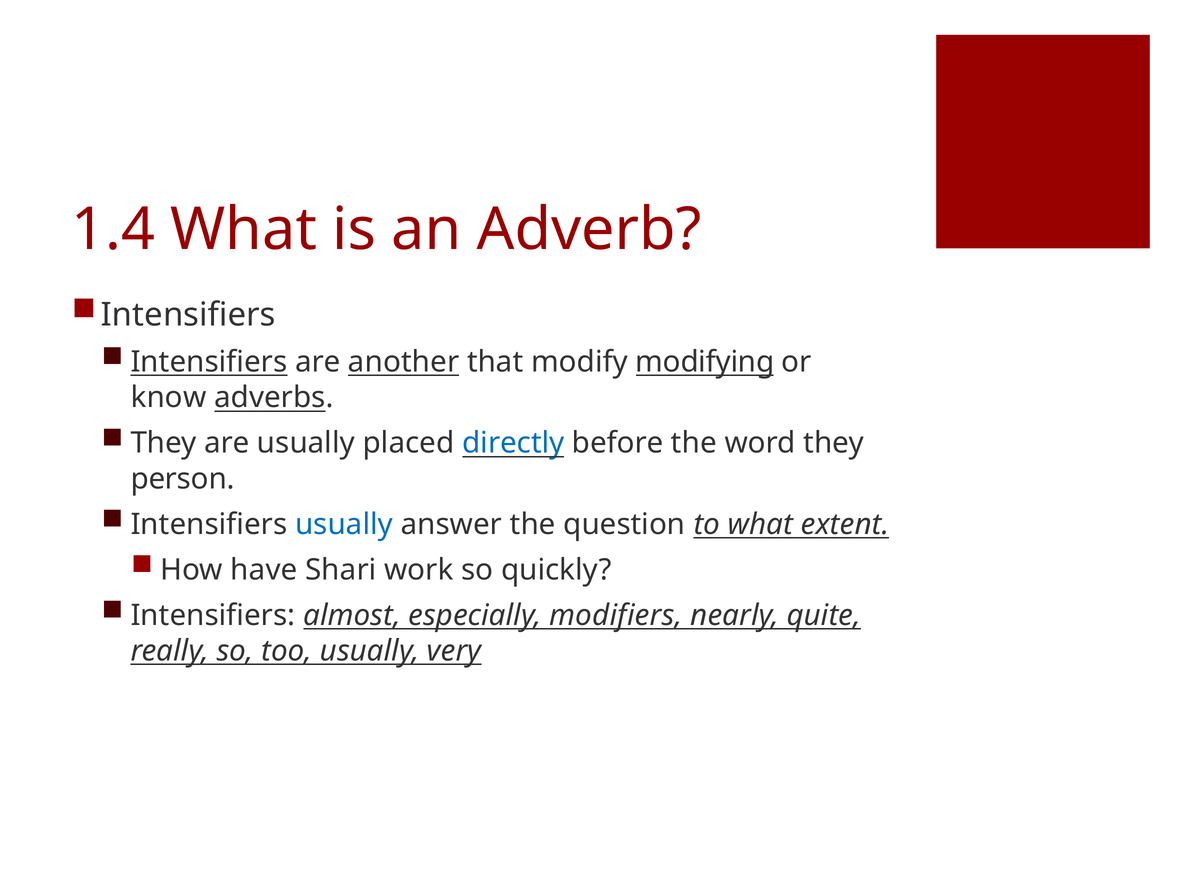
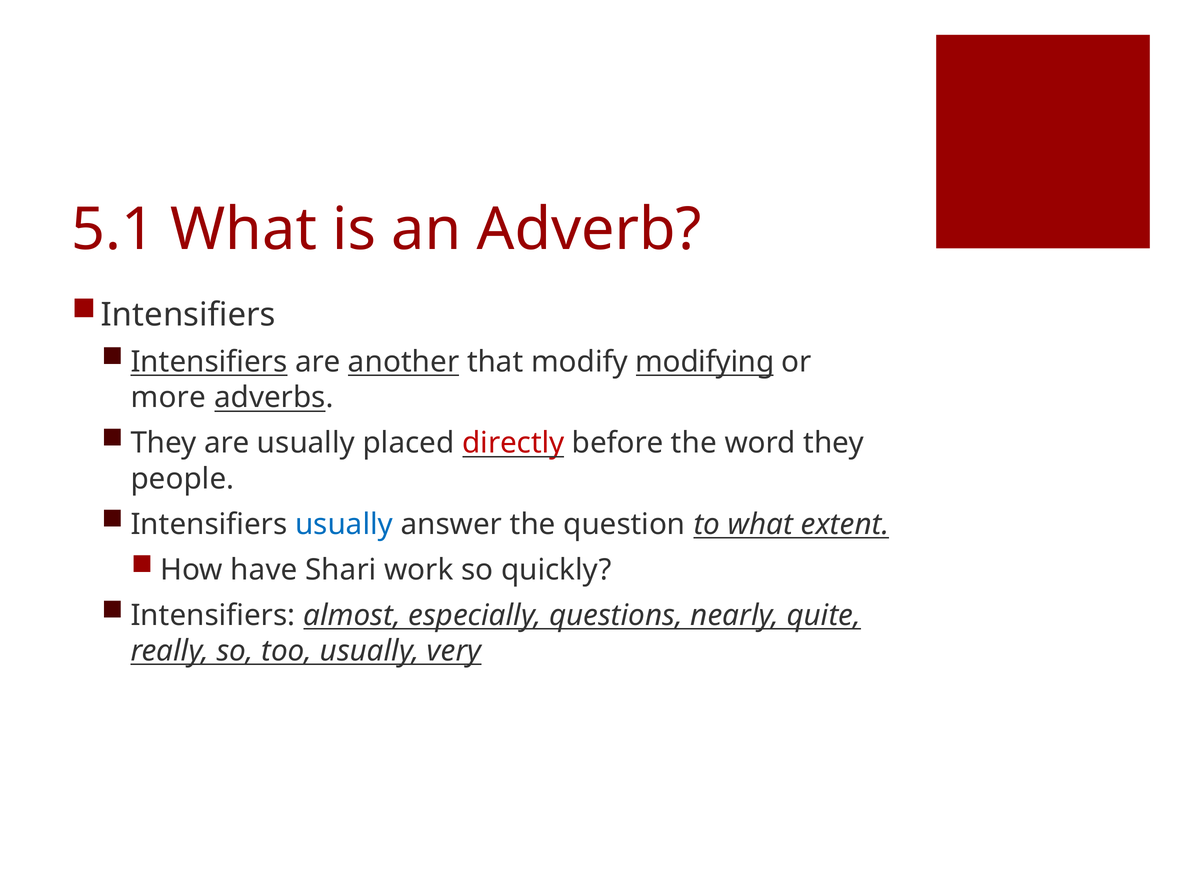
1.4: 1.4 -> 5.1 (113, 230)
know: know -> more (168, 398)
directly colour: blue -> red (513, 443)
person: person -> people (182, 479)
modifiers: modifiers -> questions (616, 615)
